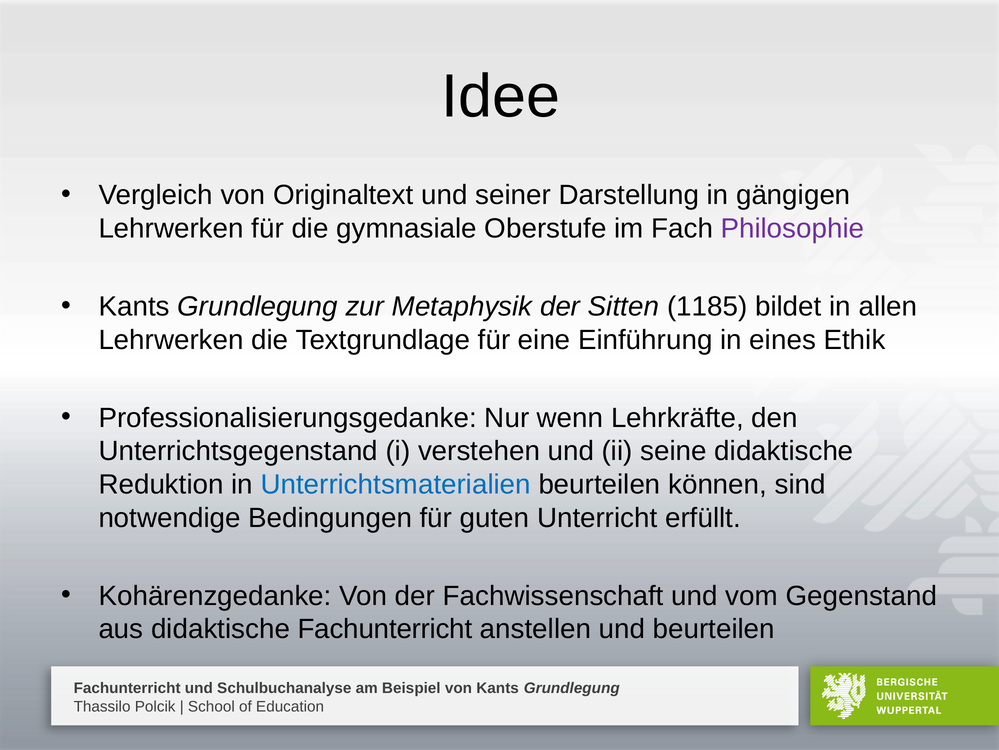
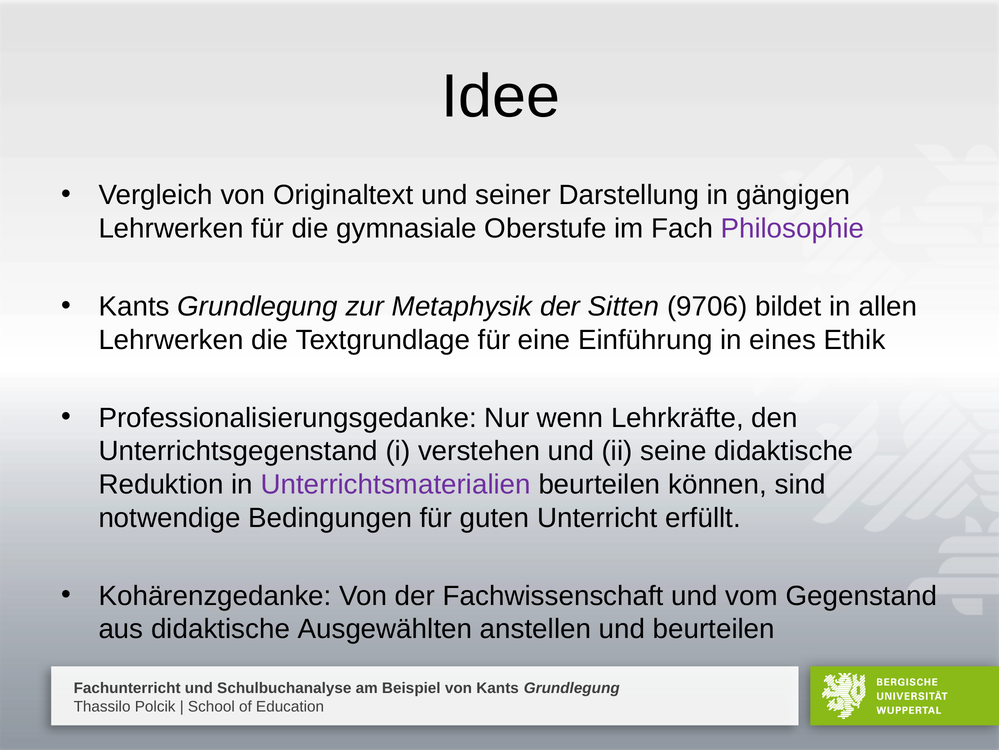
1185: 1185 -> 9706 (707, 306)
Unterrichtsmaterialien colour: blue -> purple (396, 484)
didaktische Fachunterricht: Fachunterricht -> Ausgewählten (385, 629)
